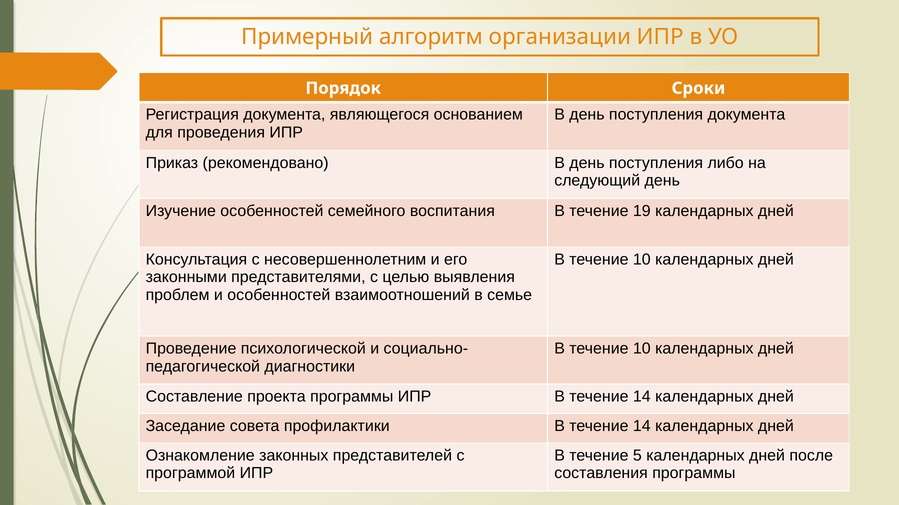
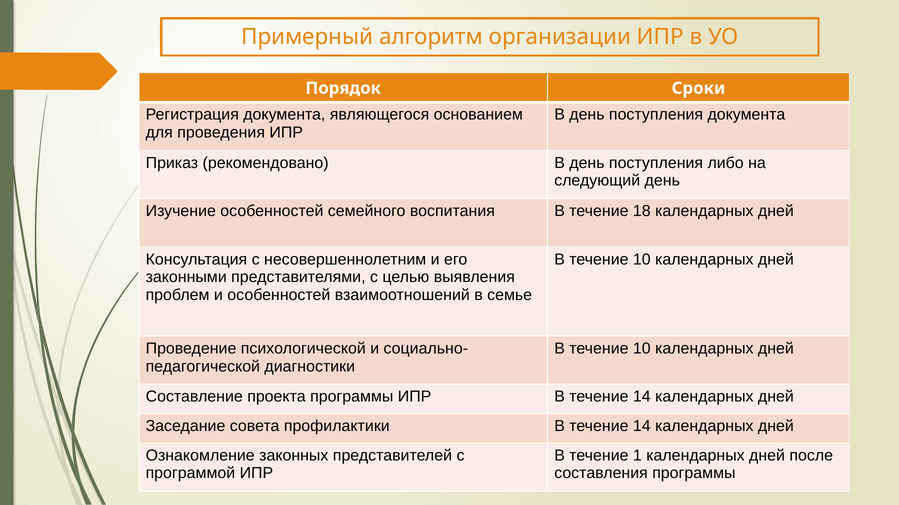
19: 19 -> 18 (642, 211)
5: 5 -> 1 (637, 456)
